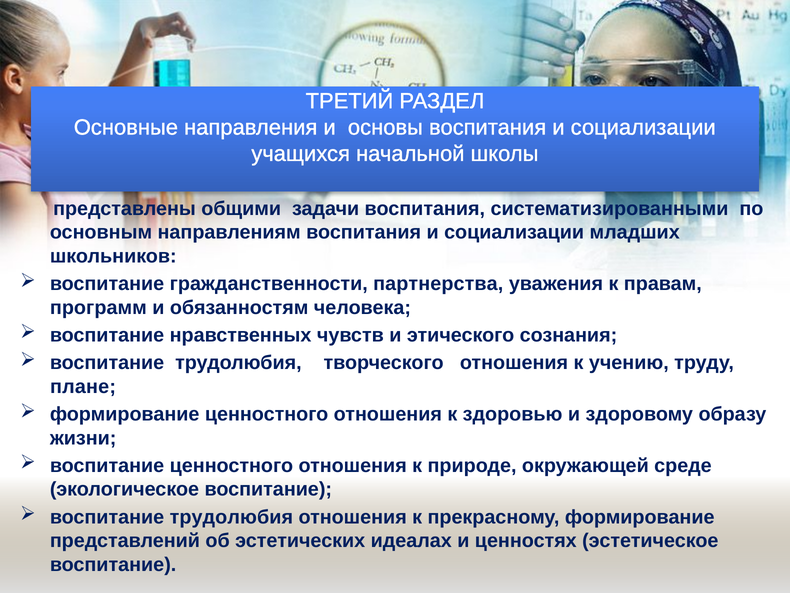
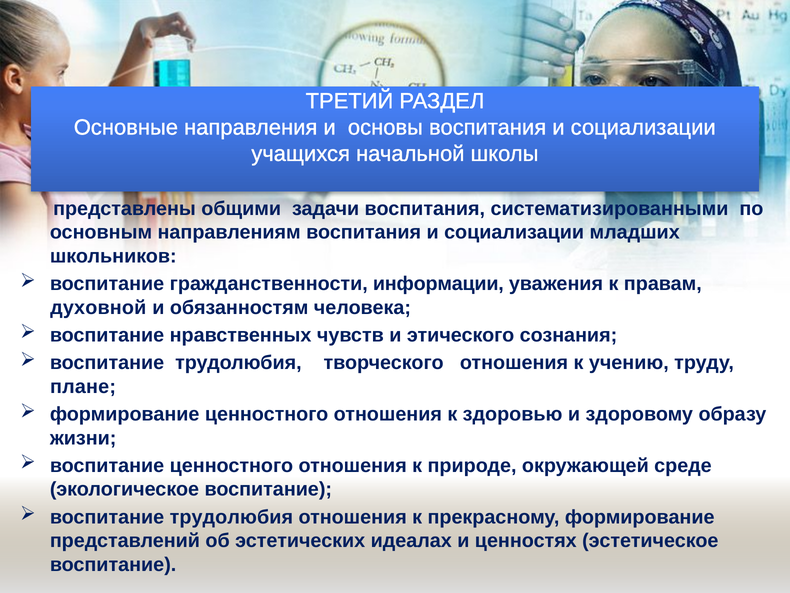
партнерства: партнерства -> информации (438, 284)
программ: программ -> духовной (98, 307)
